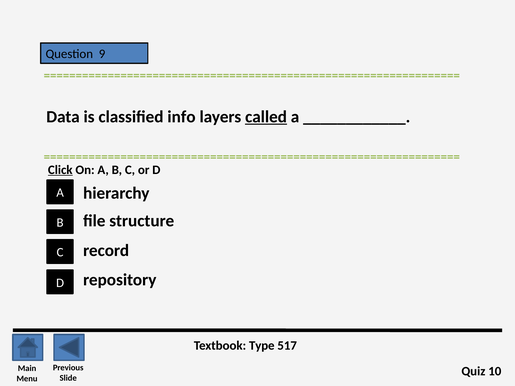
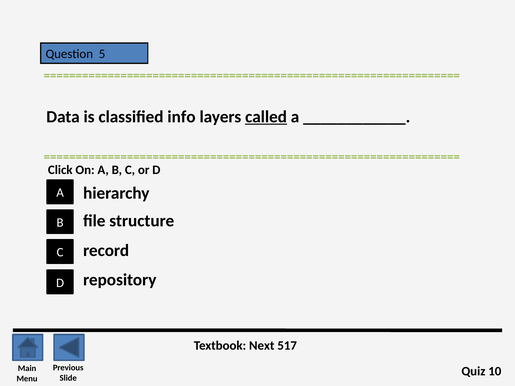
9: 9 -> 5 (102, 54)
Click underline: present -> none (60, 170)
Type: Type -> Next (262, 346)
